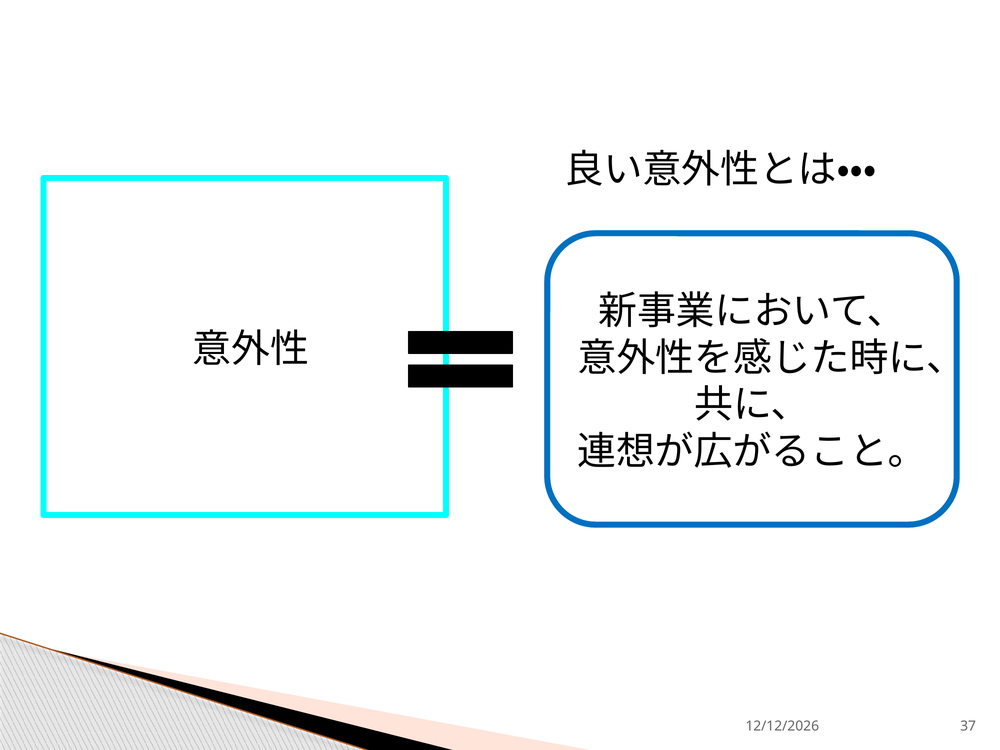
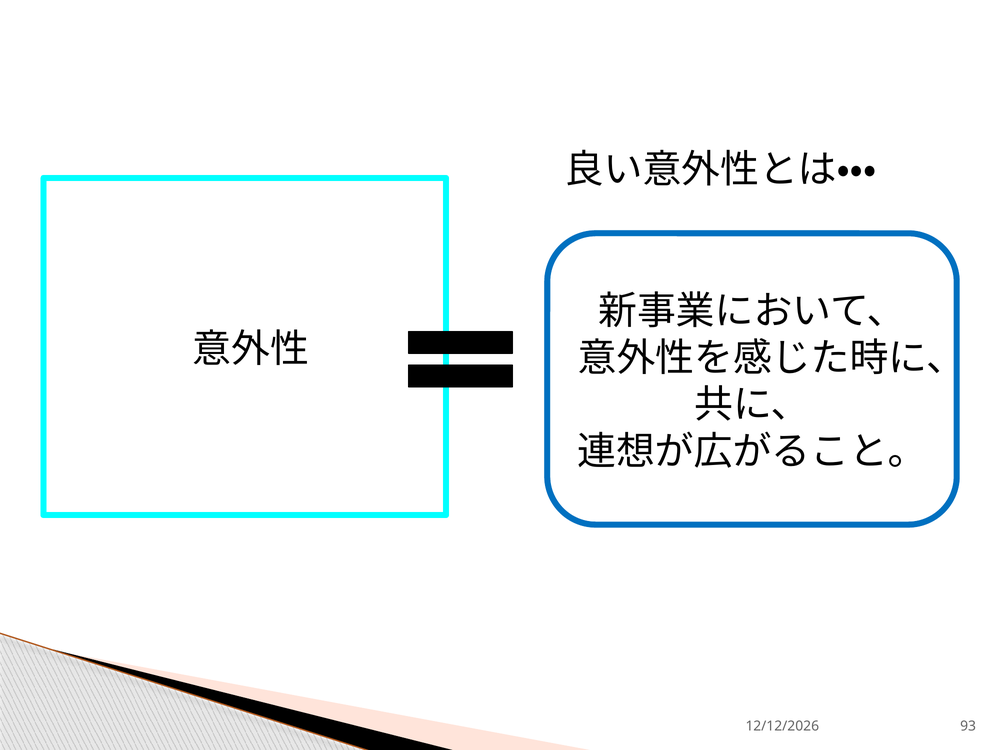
37: 37 -> 93 (968, 726)
